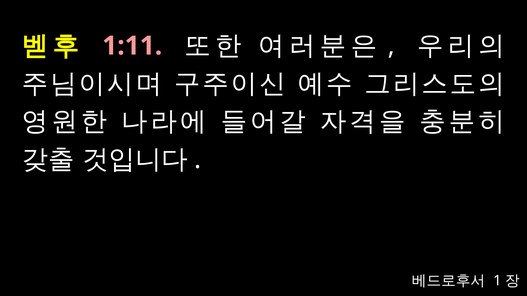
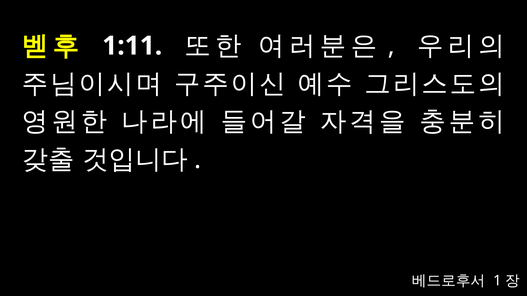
1:11 colour: pink -> white (132, 46)
